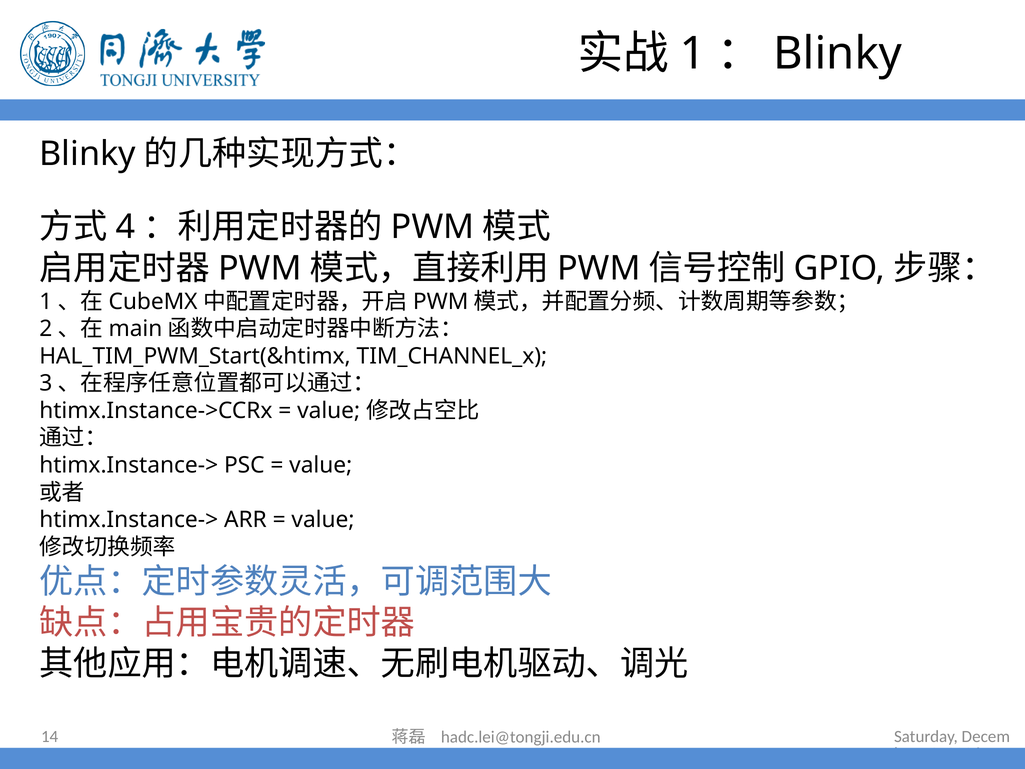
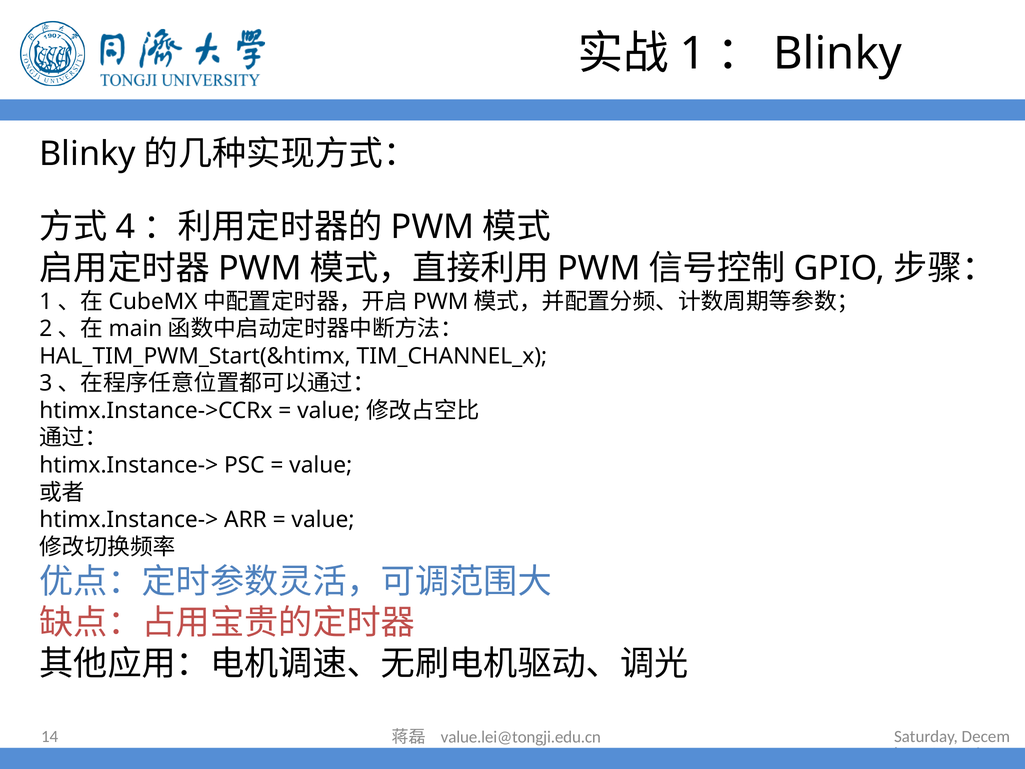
hadc.lei@tongji.edu.cn: hadc.lei@tongji.edu.cn -> value.lei@tongji.edu.cn (521, 737)
